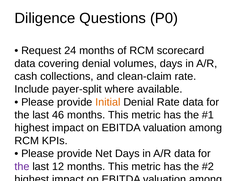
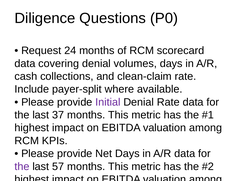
Initial colour: orange -> purple (108, 102)
46: 46 -> 37 (58, 115)
12: 12 -> 57 (58, 167)
